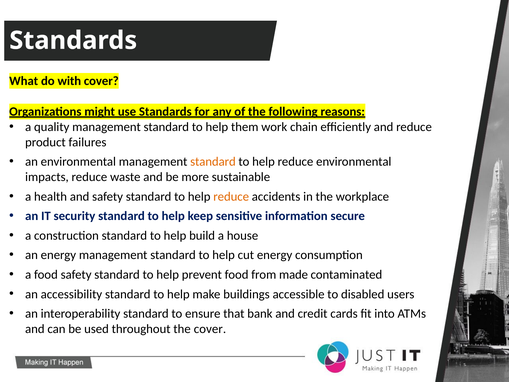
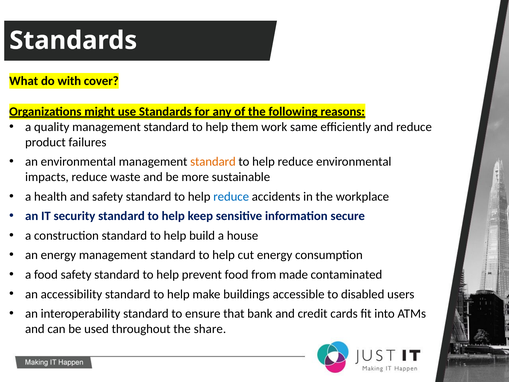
chain: chain -> same (304, 127)
reduce colour: orange -> blue (231, 196)
the cover: cover -> share (210, 329)
